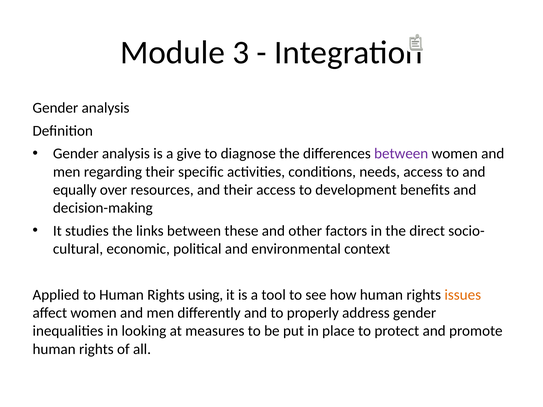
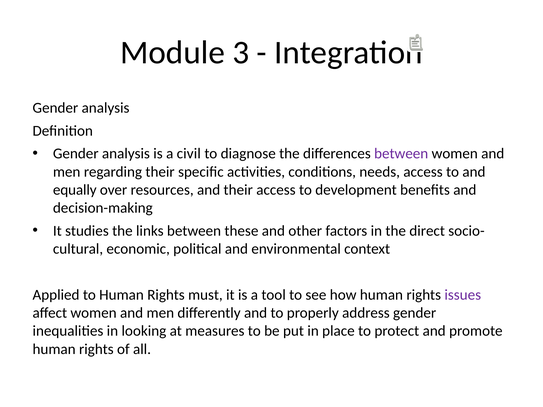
give: give -> civil (189, 154)
using: using -> must (205, 295)
issues colour: orange -> purple (463, 295)
